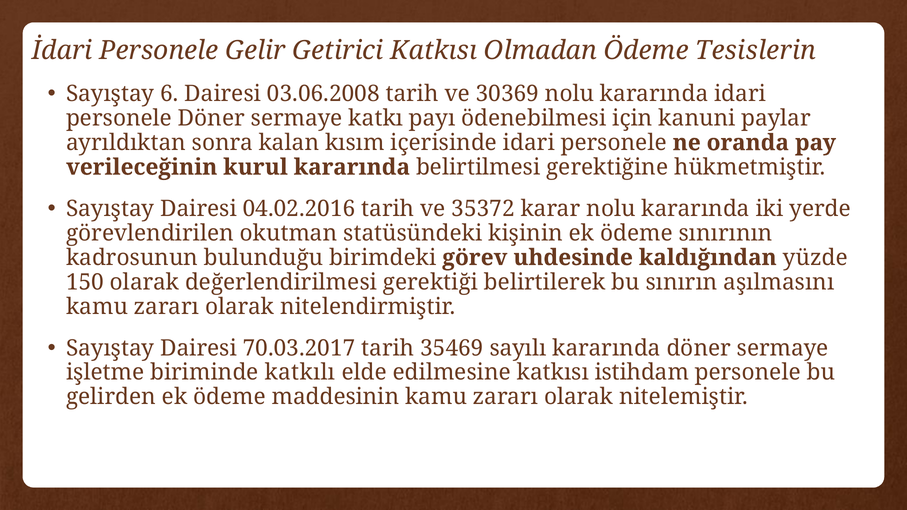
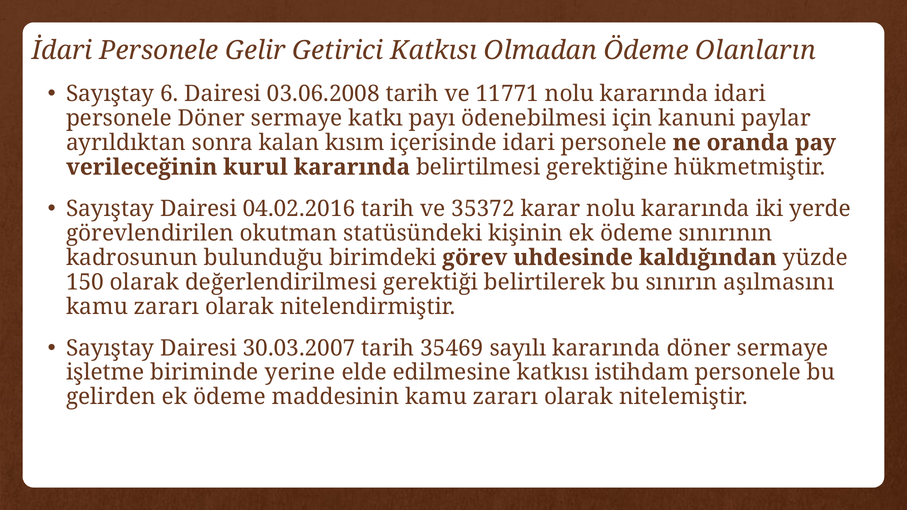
Tesislerin: Tesislerin -> Olanların (756, 50)
30369: 30369 -> 11771 (507, 94)
70.03.2017: 70.03.2017 -> 30.03.2007 (299, 348)
katkılı: katkılı -> yerine (300, 373)
